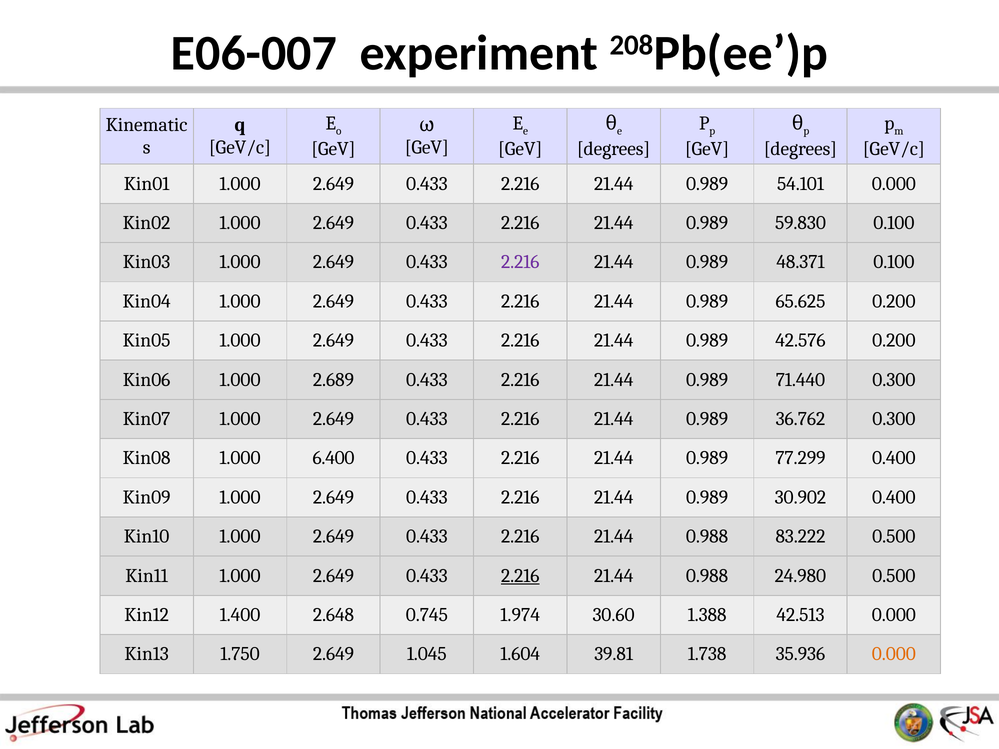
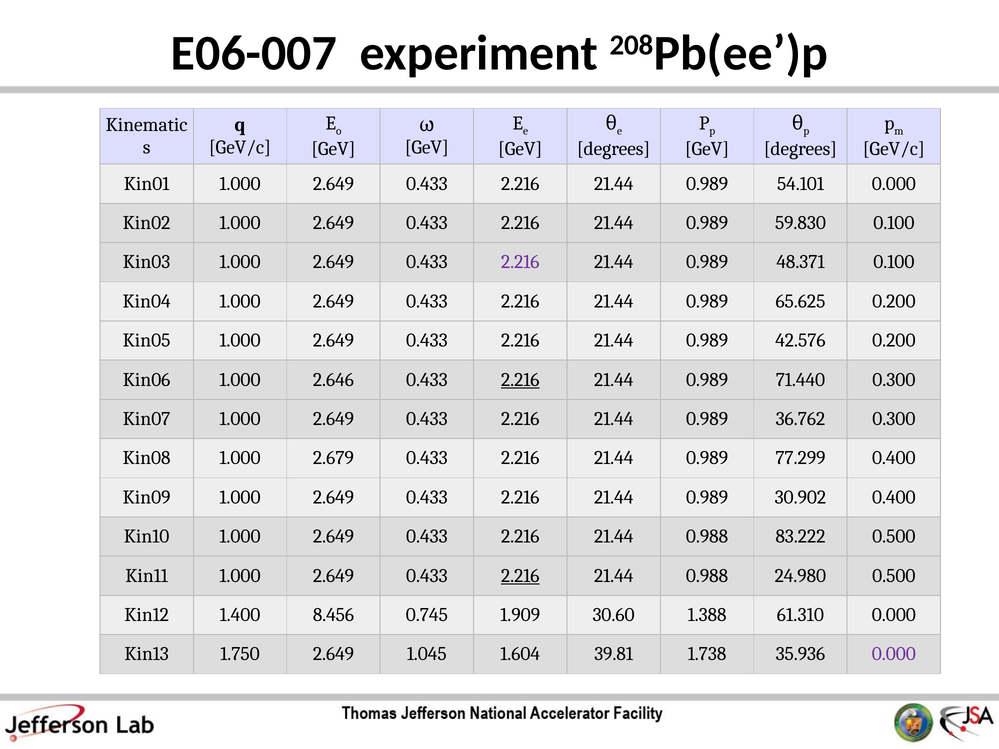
2.689: 2.689 -> 2.646 (333, 380)
2.216 underline: none -> present (520, 380)
6.400: 6.400 -> 2.679 (333, 458)
2.648: 2.648 -> 8.456 (333, 615)
1.974: 1.974 -> 1.909 (520, 615)
42.513: 42.513 -> 61.310 (800, 615)
0.000 colour: orange -> purple (894, 654)
